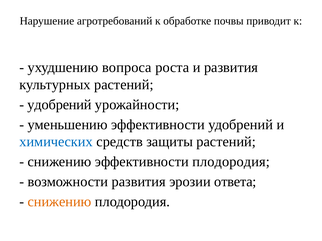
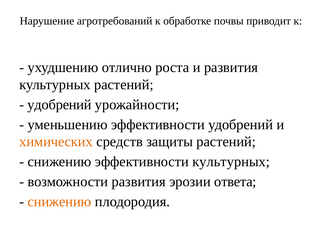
вопроса: вопроса -> отлично (127, 68)
химических colour: blue -> orange (56, 142)
эффективности плодородия: плодородия -> культурных (231, 162)
